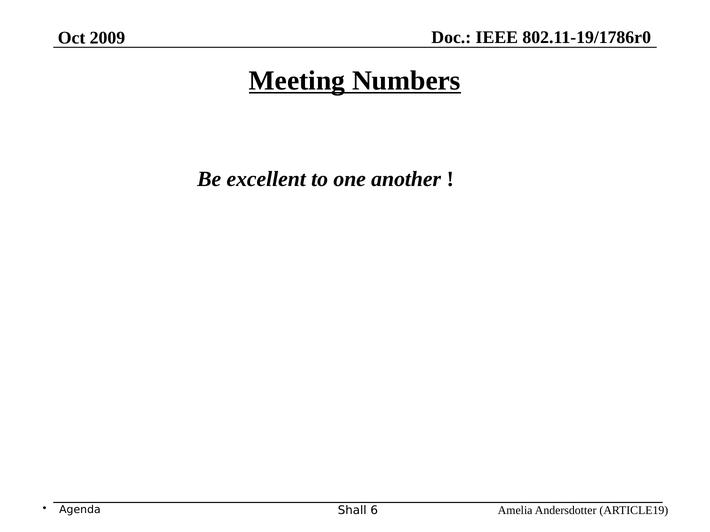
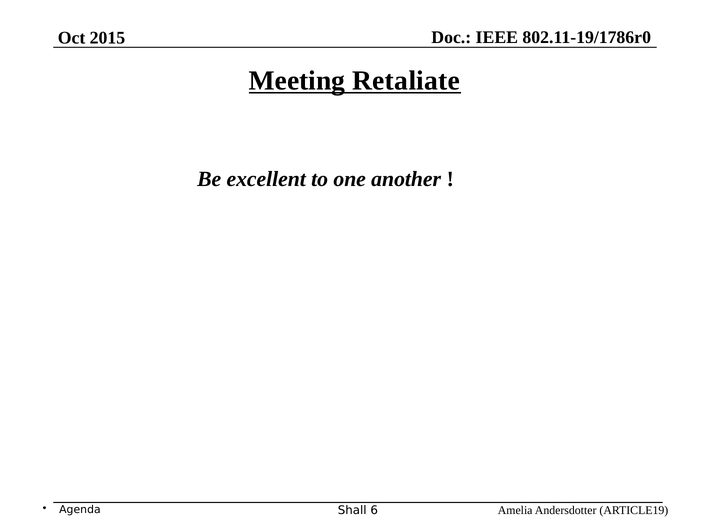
2009: 2009 -> 2015 (107, 38)
Numbers: Numbers -> Retaliate (406, 80)
